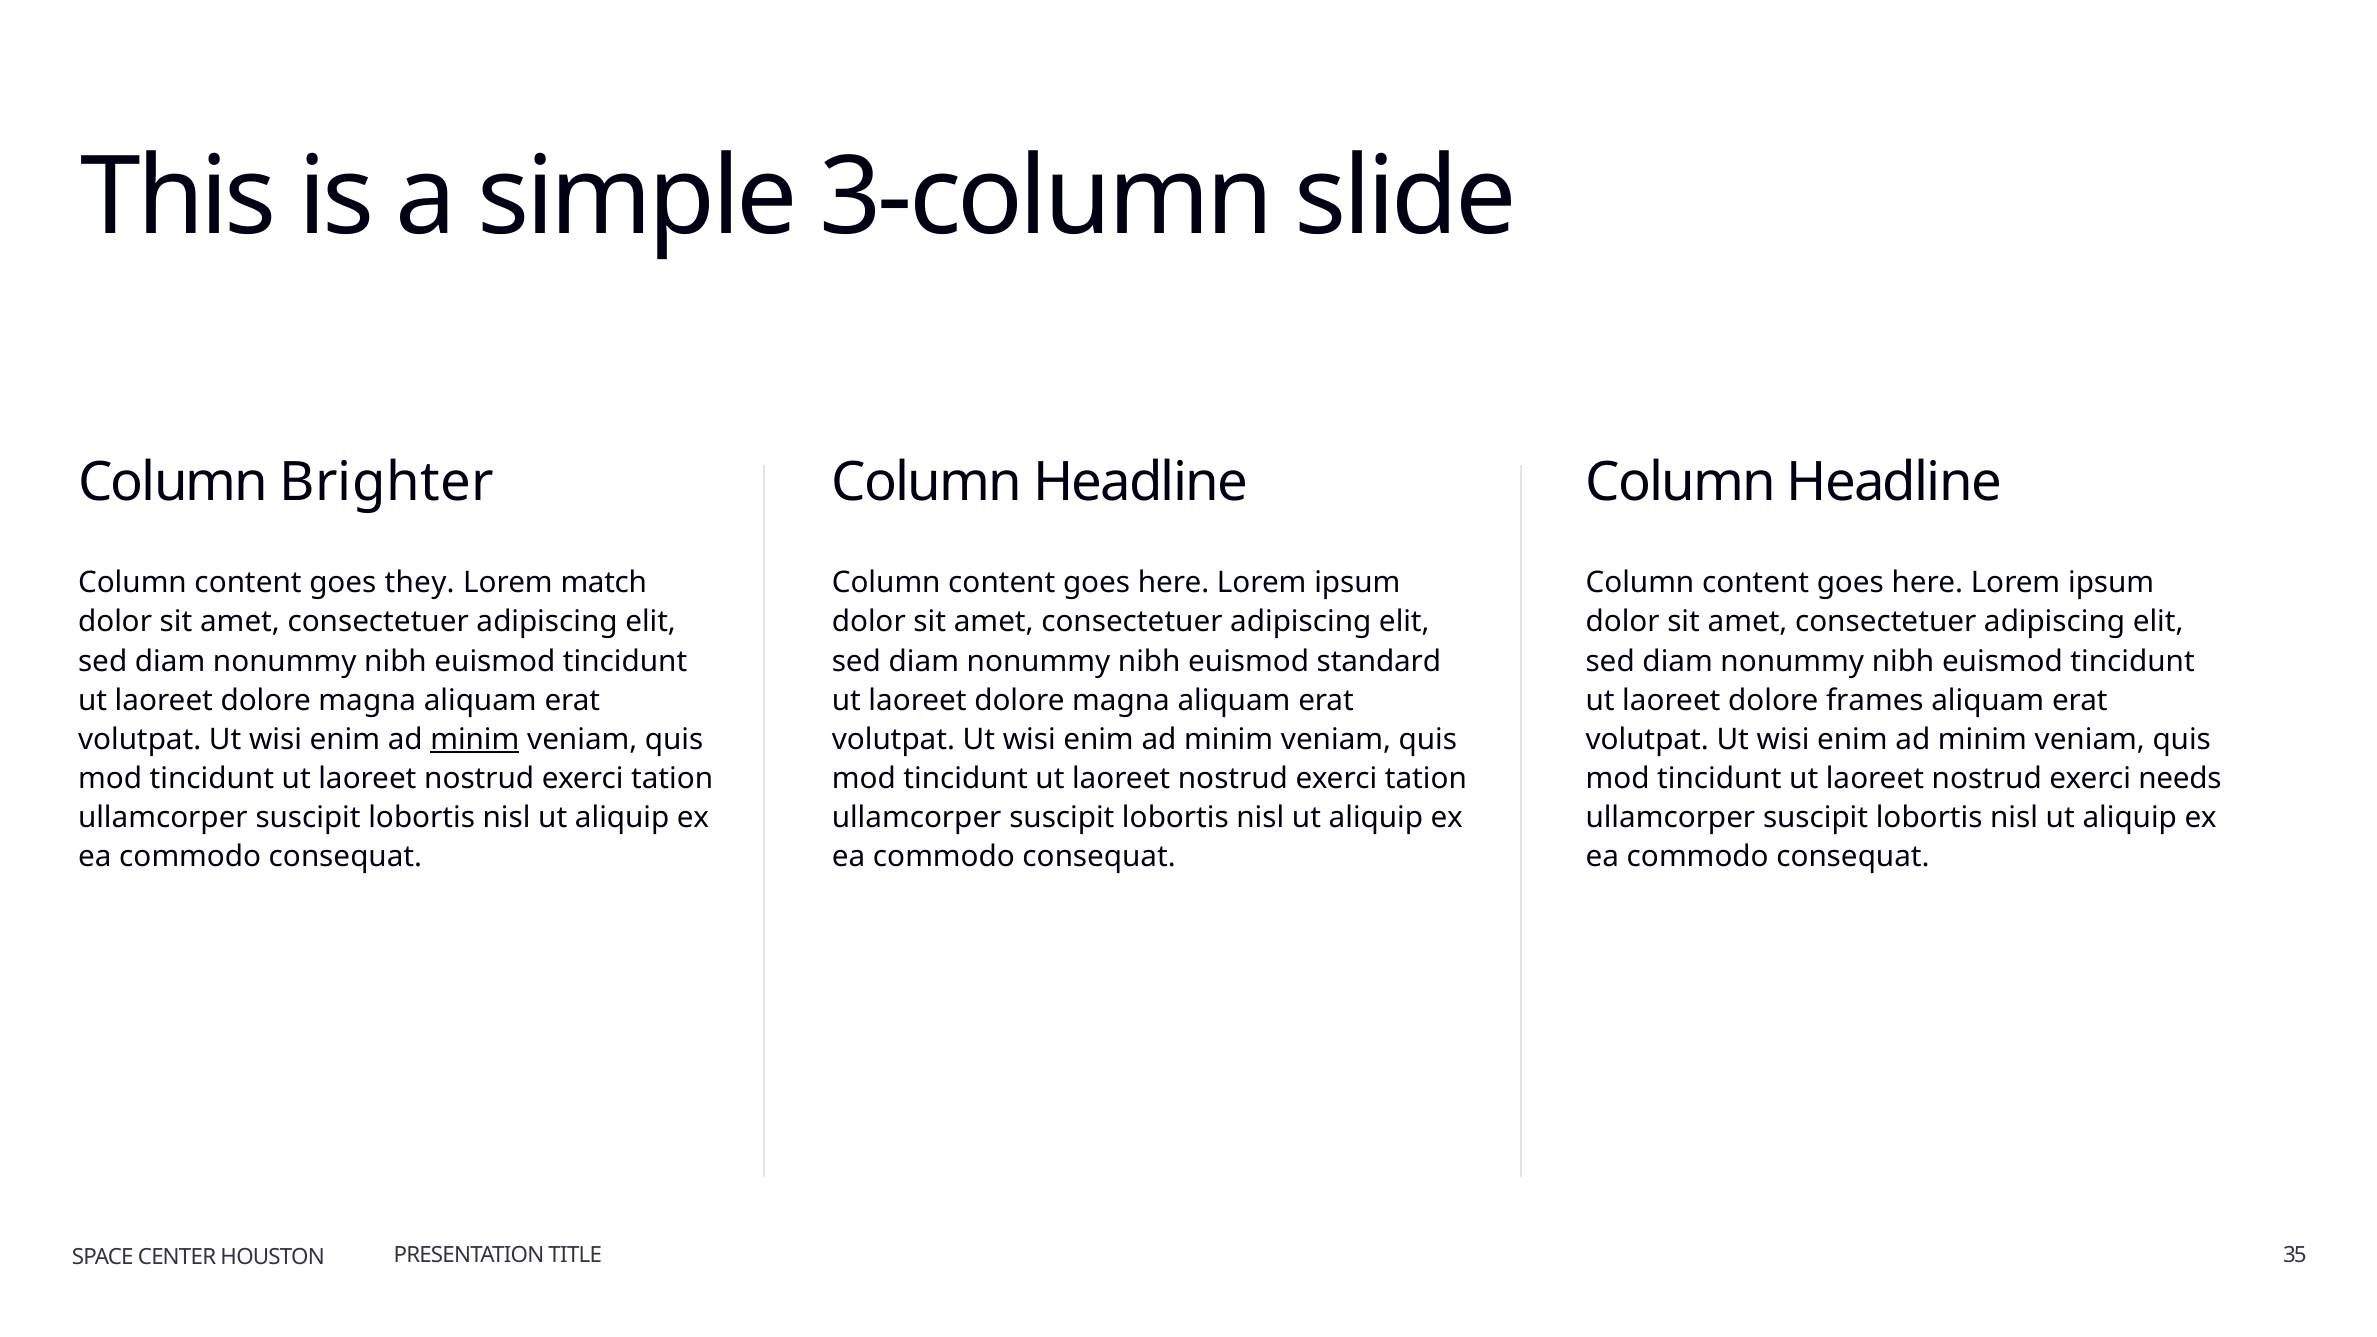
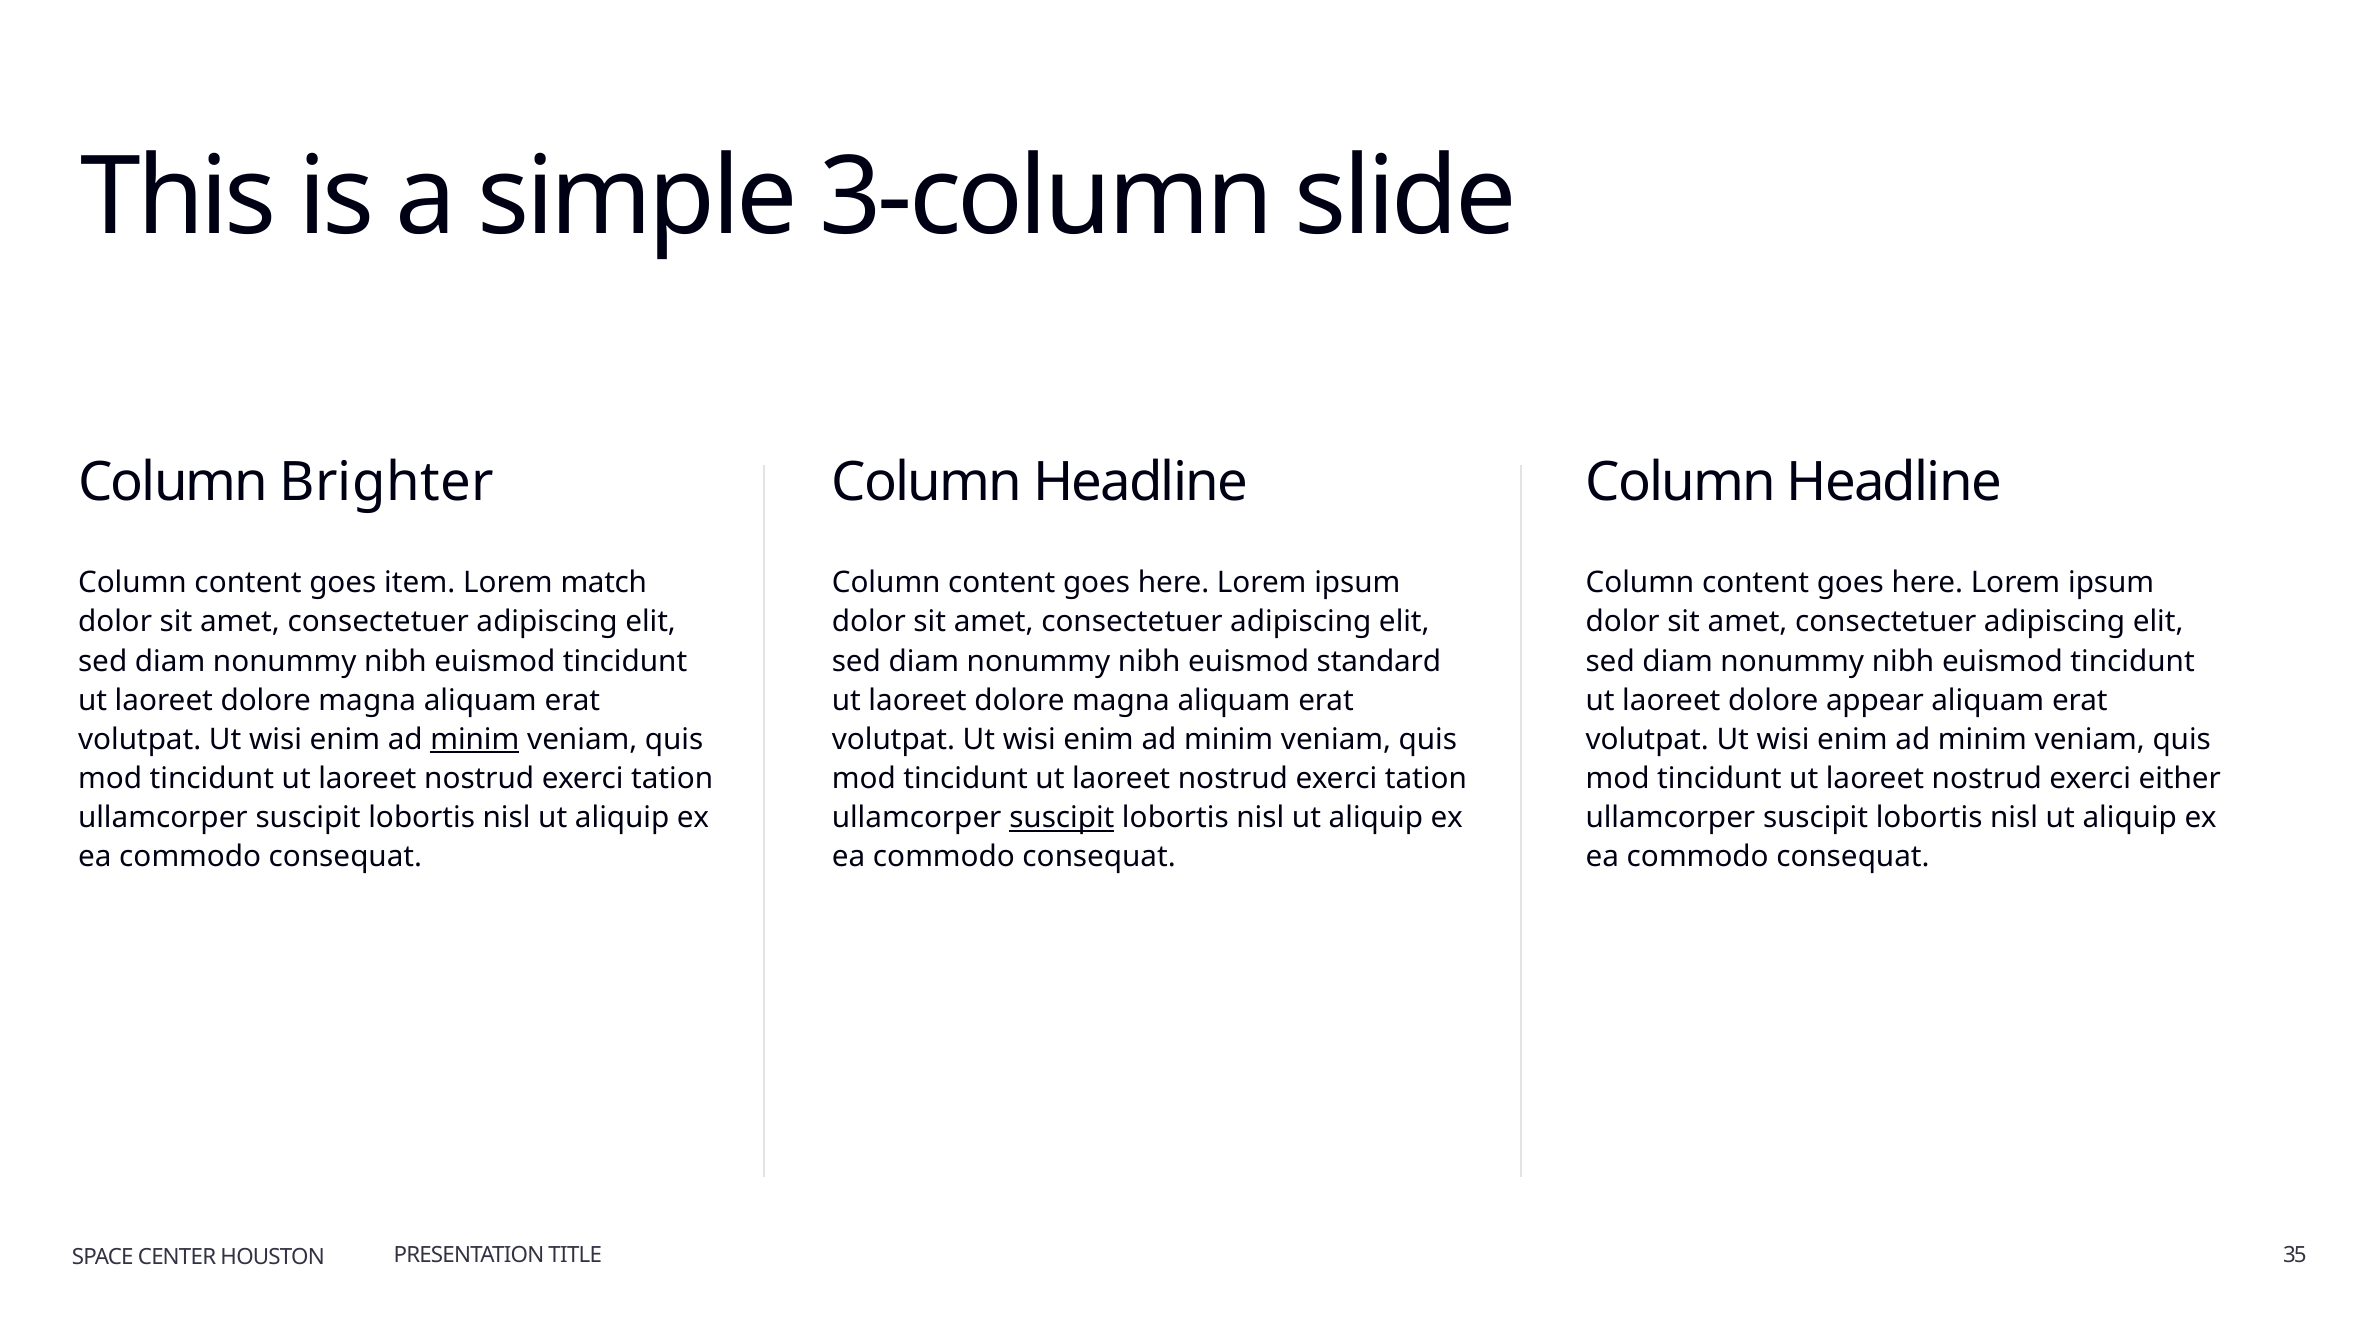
they: they -> item (420, 583)
frames: frames -> appear (1875, 700)
needs: needs -> either (2180, 779)
suscipit underline: none -> present (1062, 818)
